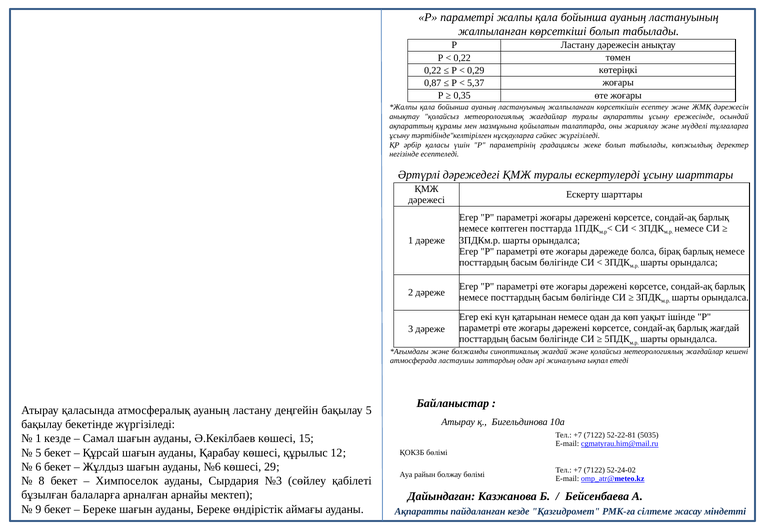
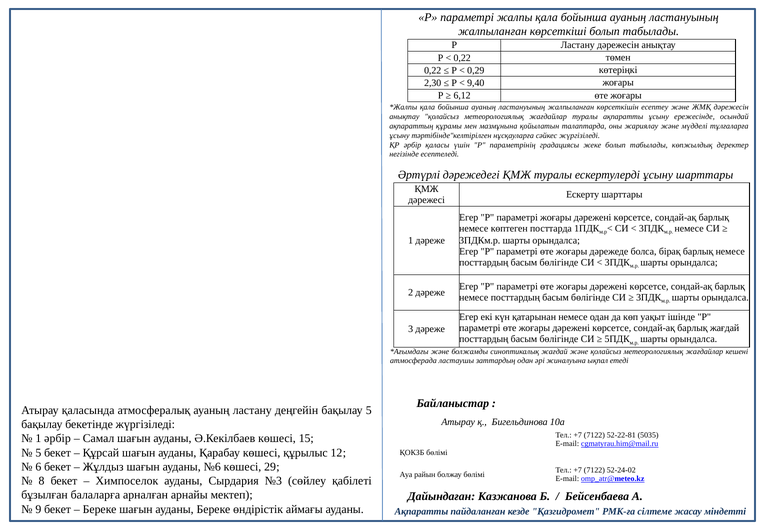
0,87: 0,87 -> 2,30 (433, 83)
5,37: 5,37 -> 9,40 (476, 83)
0,35: 0,35 -> 6,12 (462, 96)
1 кезде: кезде -> әрбір (58, 438)
